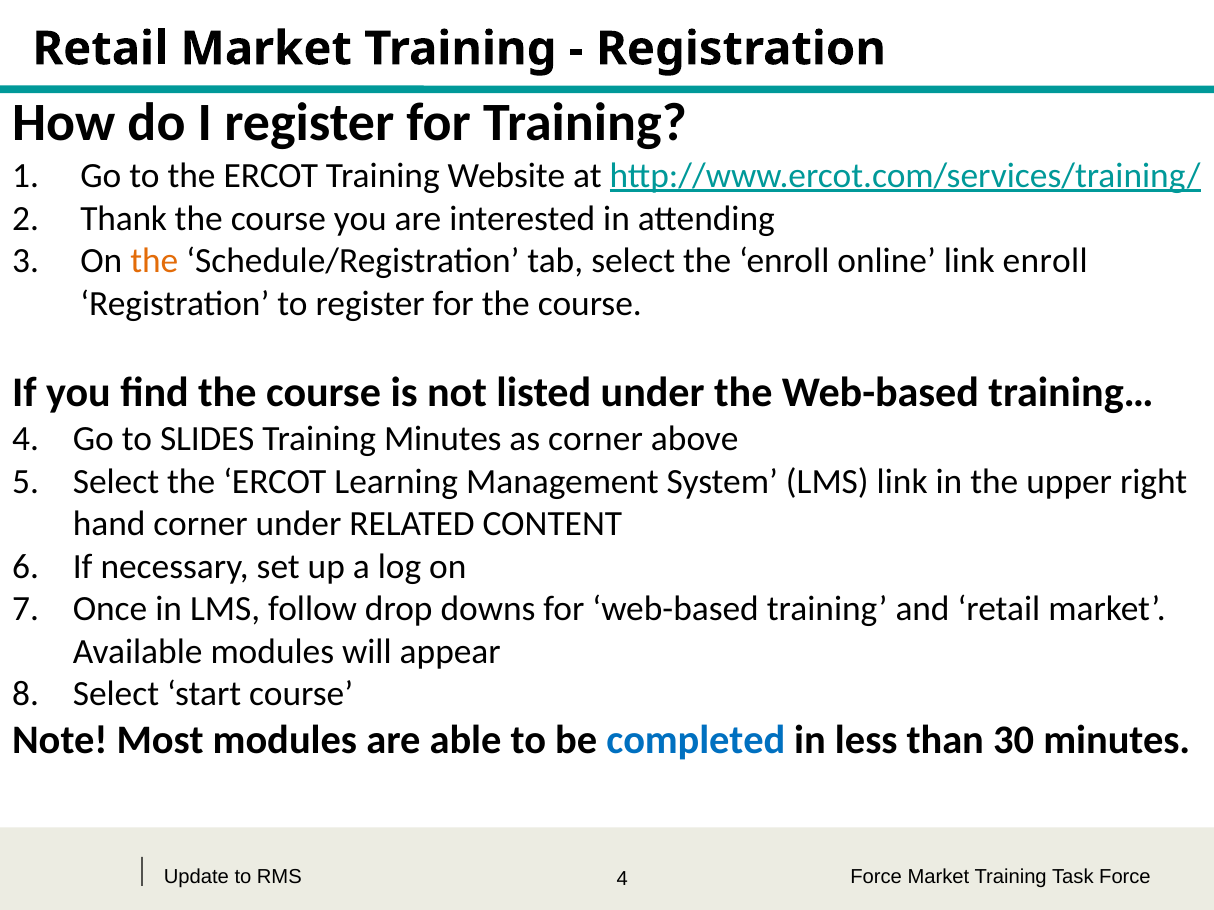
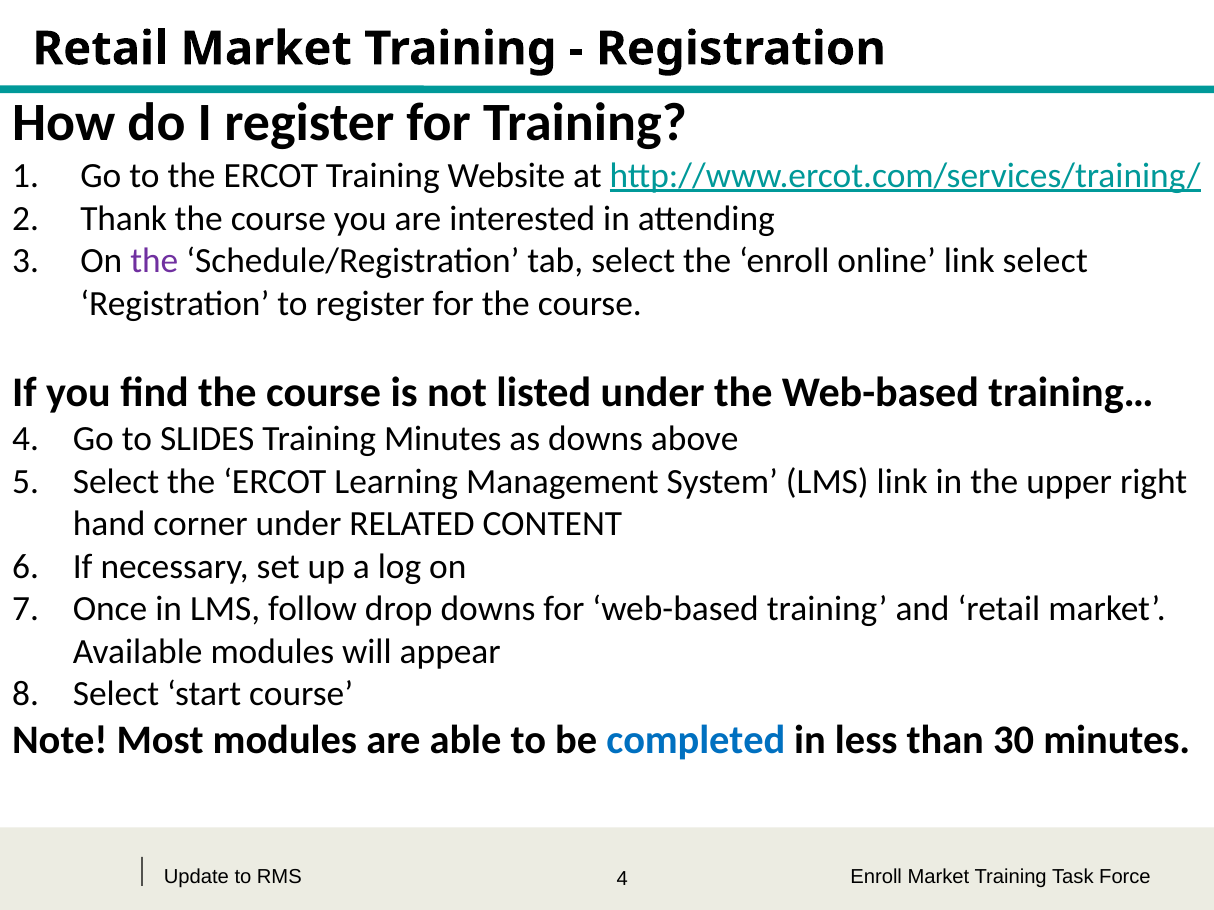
the colour: orange -> purple (154, 261)
link enroll: enroll -> select (1045, 261)
as corner: corner -> downs (596, 439)
Force: Force -> Enroll (876, 877)
